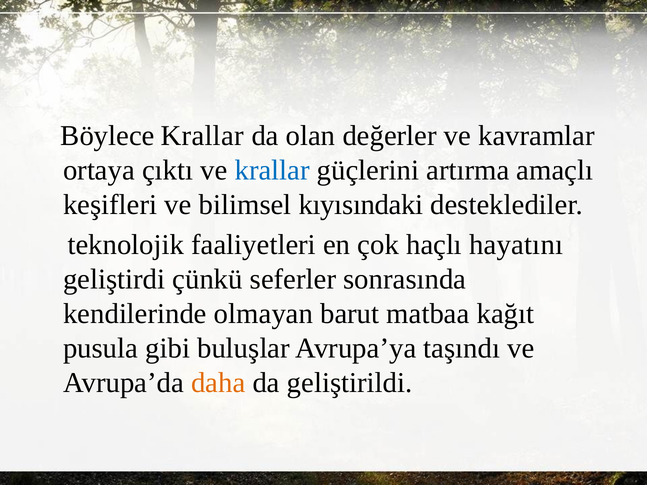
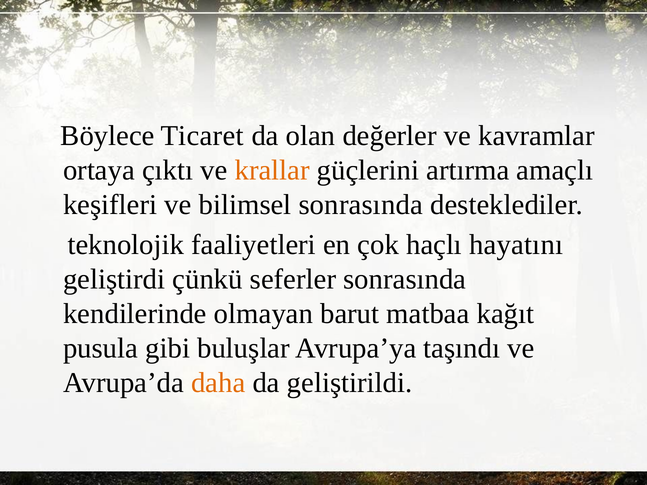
Böylece Krallar: Krallar -> Ticaret (202, 136)
krallar colour: blue -> orange (272, 170)
bilimsel kıyısındaki: kıyısındaki -> sonrasında (361, 205)
